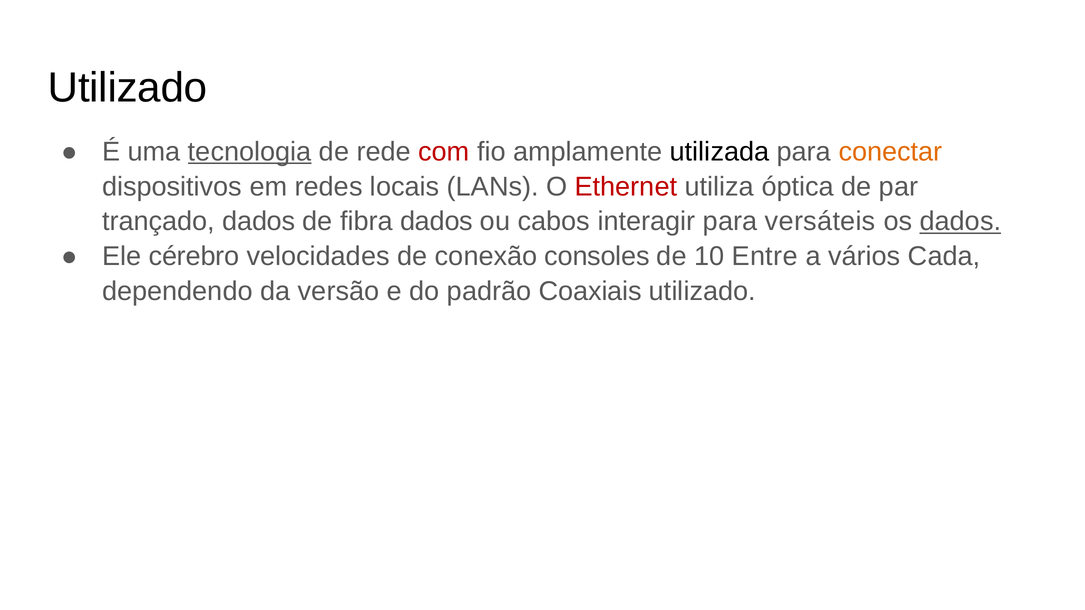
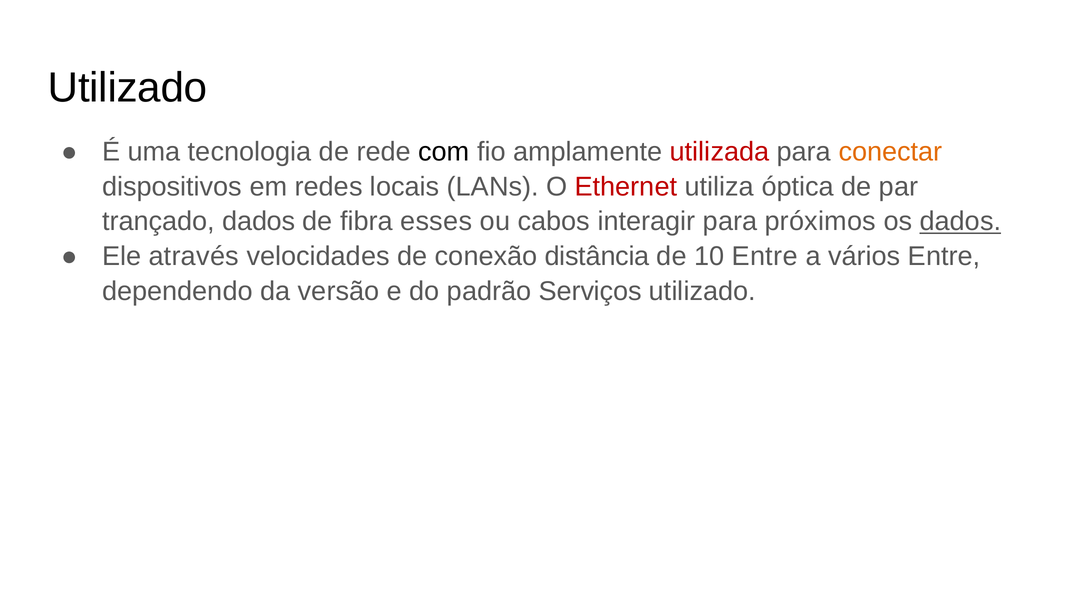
tecnologia underline: present -> none (250, 152)
com colour: red -> black (444, 152)
utilizada colour: black -> red (720, 152)
fibra dados: dados -> esses (436, 222)
versáteis: versáteis -> próximos (820, 222)
cérebro: cérebro -> através (194, 256)
consoles: consoles -> distância (597, 256)
vários Cada: Cada -> Entre (944, 256)
Coaxiais: Coaxiais -> Serviços (590, 291)
